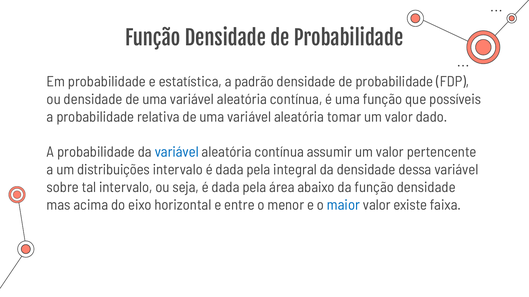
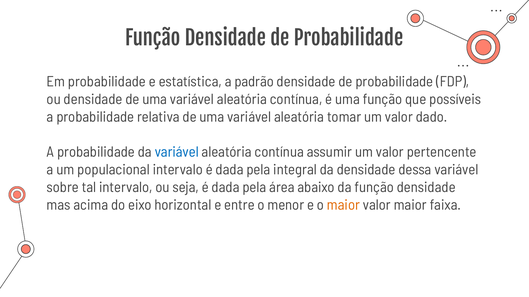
distribuições: distribuições -> populacional (113, 170)
maior colour: blue -> orange (343, 205)
valor existe: existe -> maior (410, 205)
